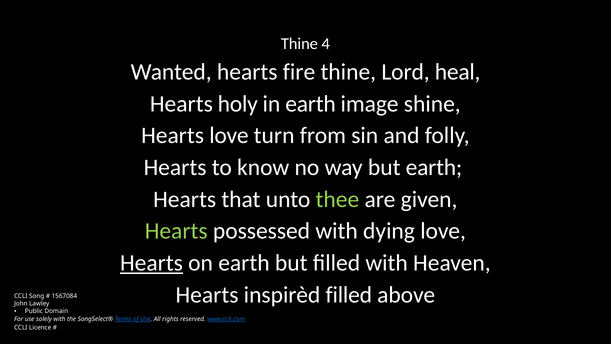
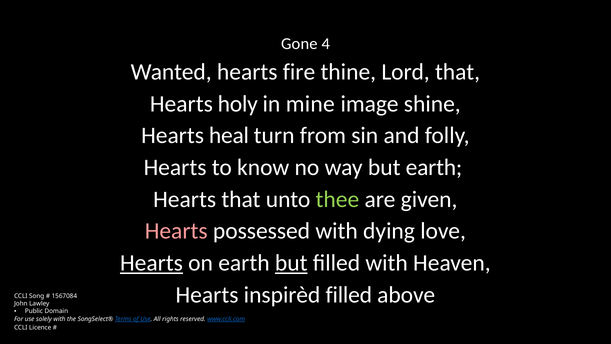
Thine: Thine -> Gone (299, 44)
Lord heal: heal -> that (458, 72)
in earth: earth -> mine (310, 104)
Hearts love: love -> heal (229, 136)
Hearts colour: light green -> pink (176, 231)
but underline: none -> present (291, 263)
